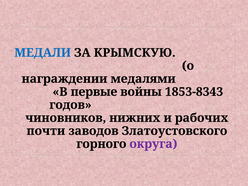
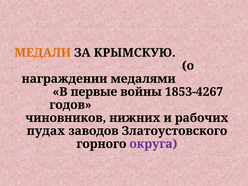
МЕДАЛИ colour: blue -> orange (43, 53)
1853-8343: 1853-8343 -> 1853-4267 (194, 92)
почти: почти -> пудах (46, 131)
